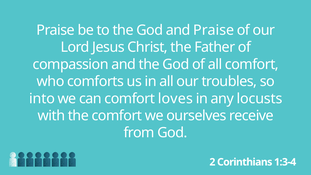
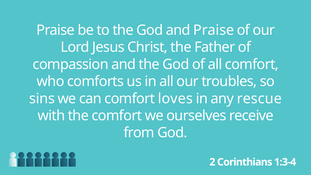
into: into -> sins (42, 99)
locusts: locusts -> rescue (259, 99)
